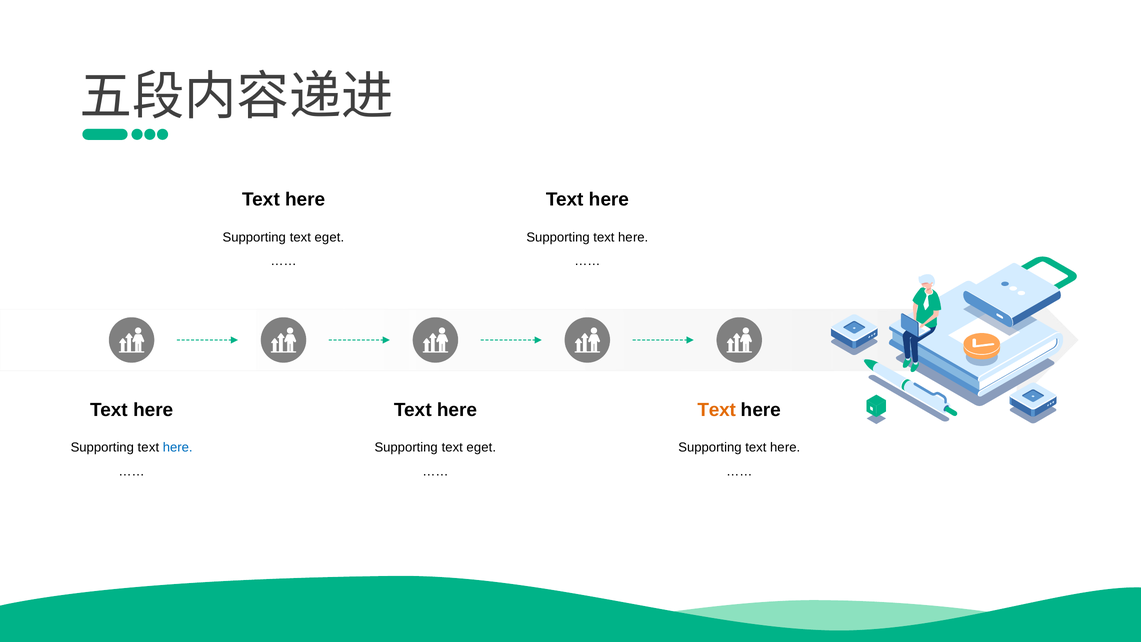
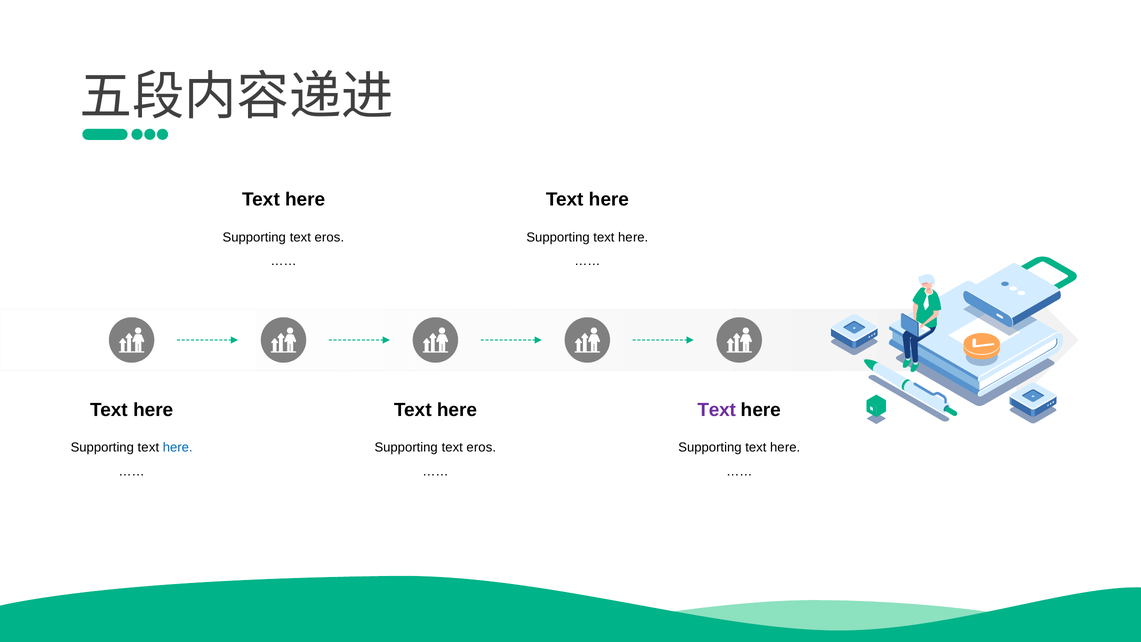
eget: eget -> eros (329, 237)
Text colour: orange -> purple (717, 410)
eget: eget -> eros (481, 448)
